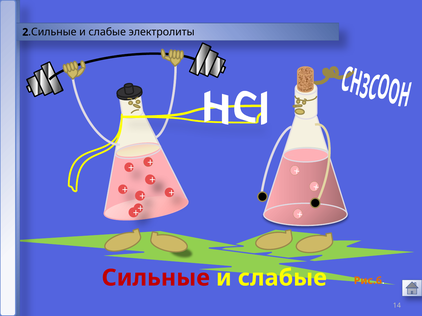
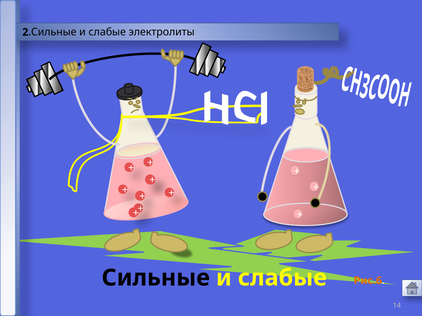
Сильные colour: red -> black (156, 278)
